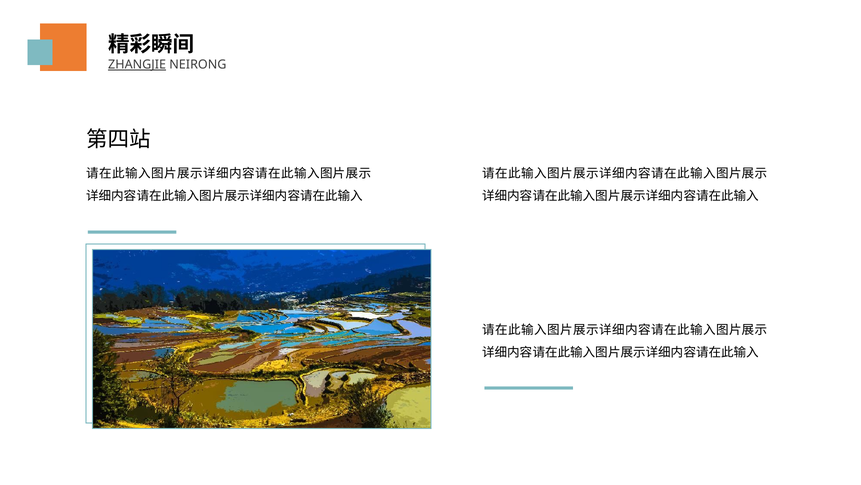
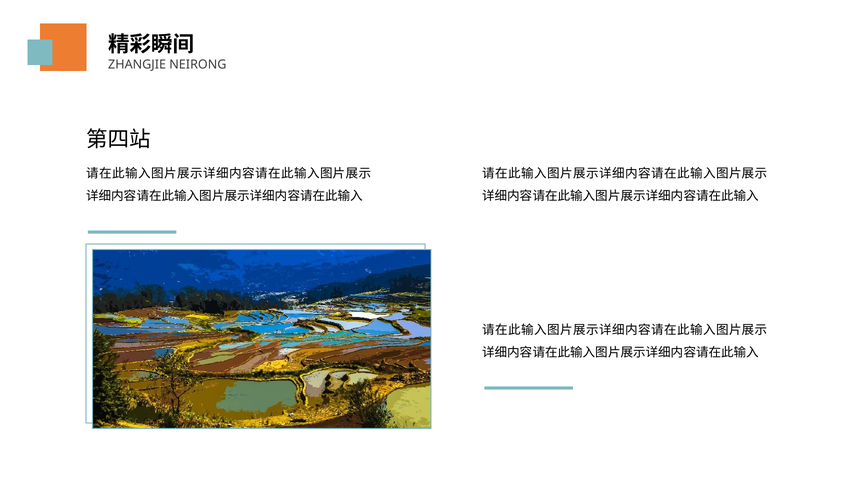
ZHANGJIE underline: present -> none (137, 65)
